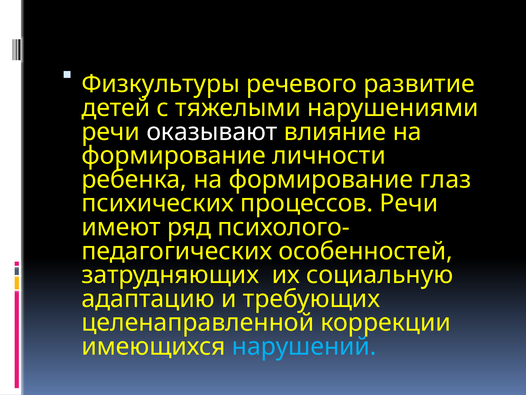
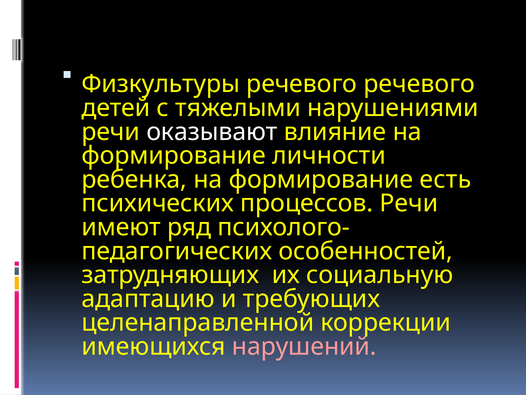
речевого развитие: развитие -> речевого (419, 84)
глаз: глаз -> есть (445, 179)
нарушений colour: light blue -> pink (304, 346)
